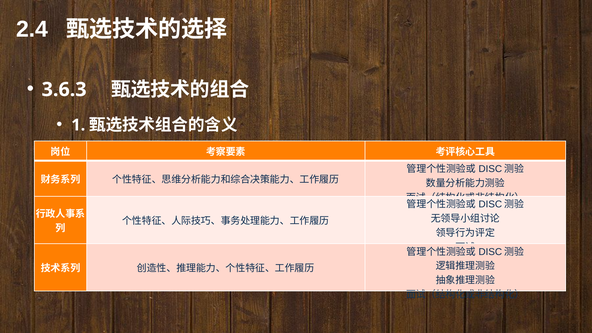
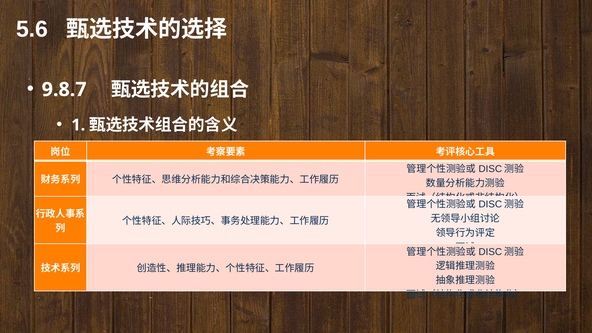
2.4: 2.4 -> 5.6 (32, 29)
3.6.3: 3.6.3 -> 9.8.7 (64, 90)
